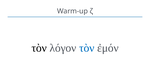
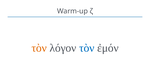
τὸν colour: black -> orange (39, 48)
